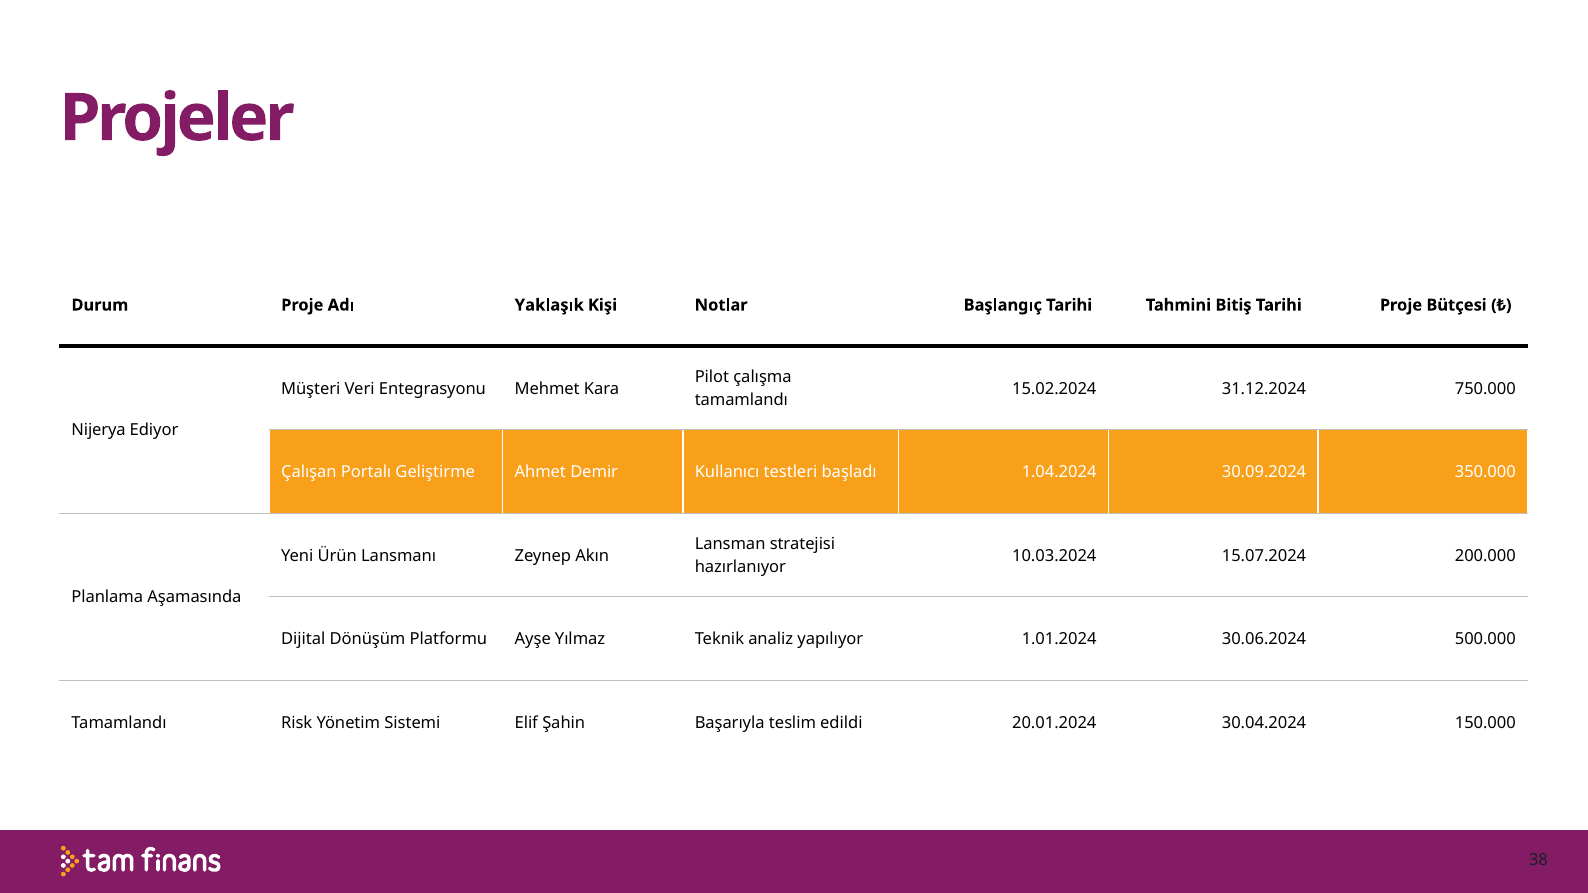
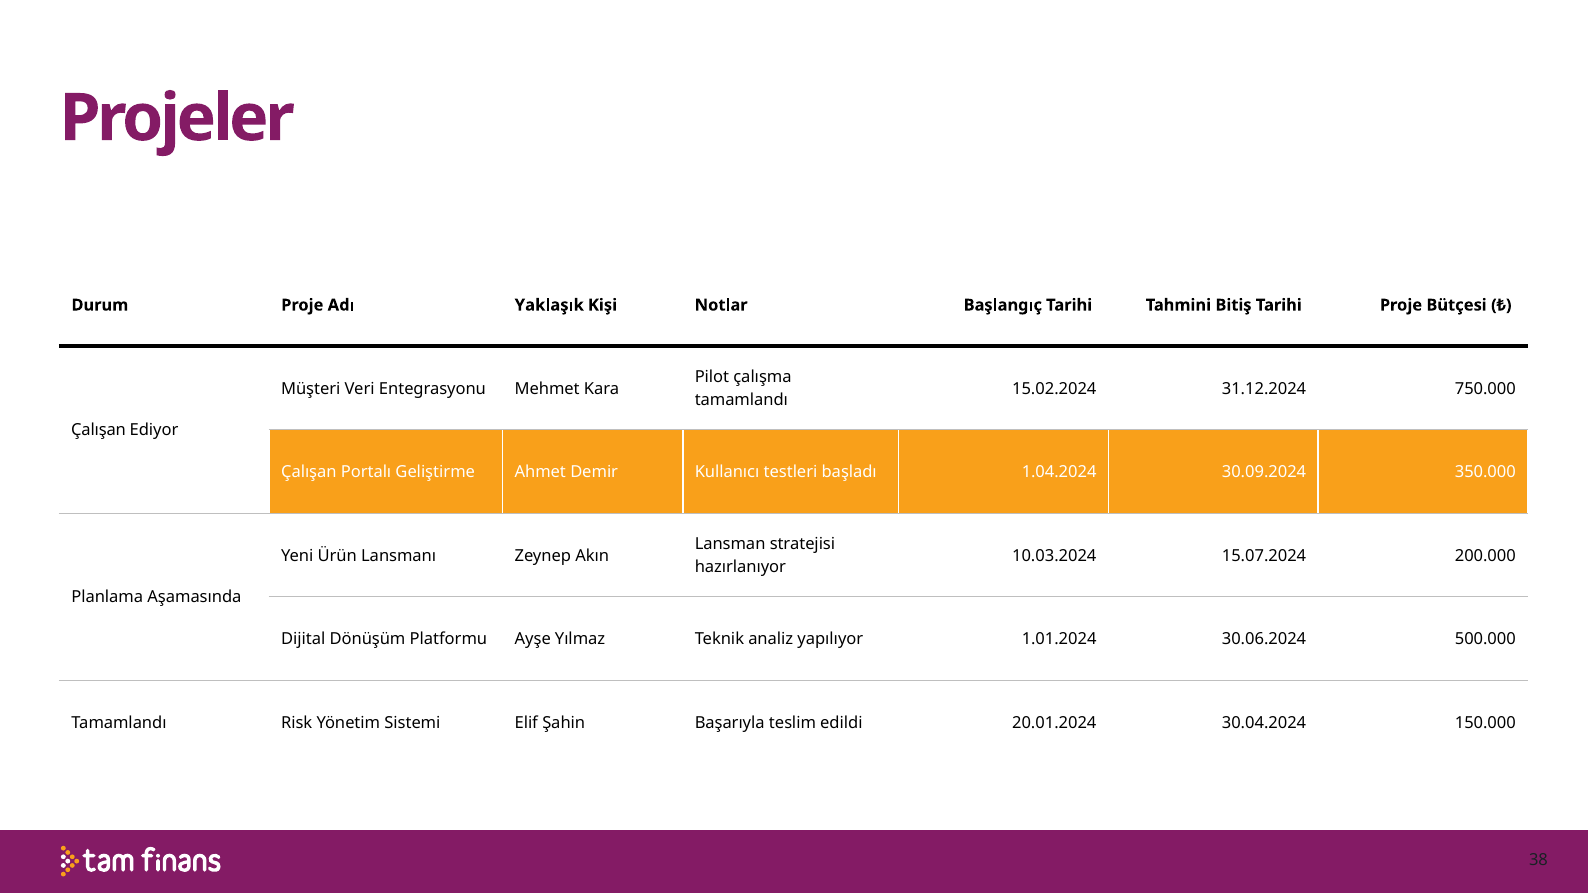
Nijerya: Nijerya -> Çalışan (99, 431)
